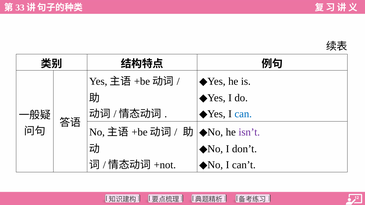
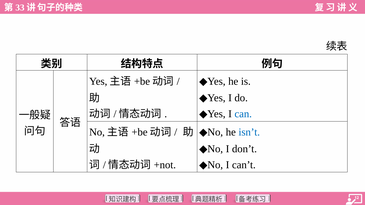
isn’t colour: purple -> blue (249, 132)
